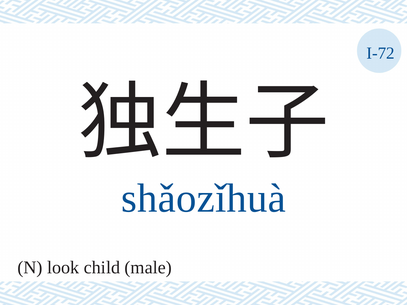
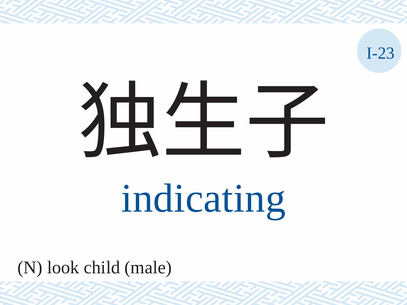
I-72: I-72 -> I-23 (381, 53)
shǎozǐhuà: shǎozǐhuà -> indicating (204, 199)
